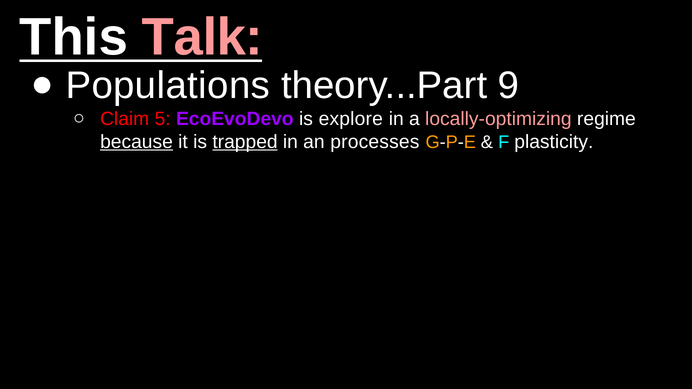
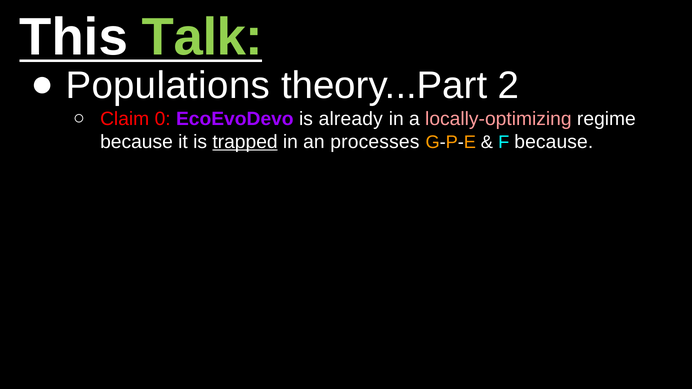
Talk colour: pink -> light green (203, 38)
9: 9 -> 2 (509, 86)
5: 5 -> 0 (163, 119)
explore: explore -> already (351, 119)
because underline: present -> none (137, 142)
F plasticity: plasticity -> because (554, 142)
